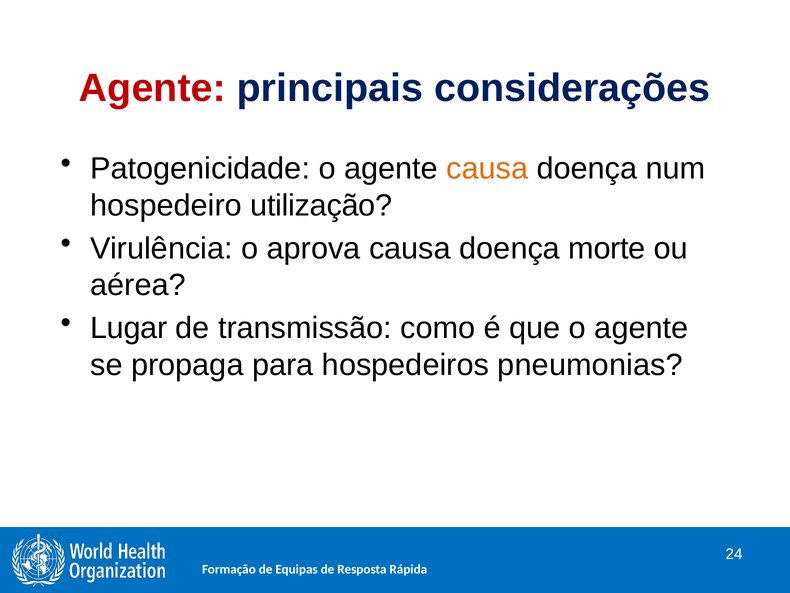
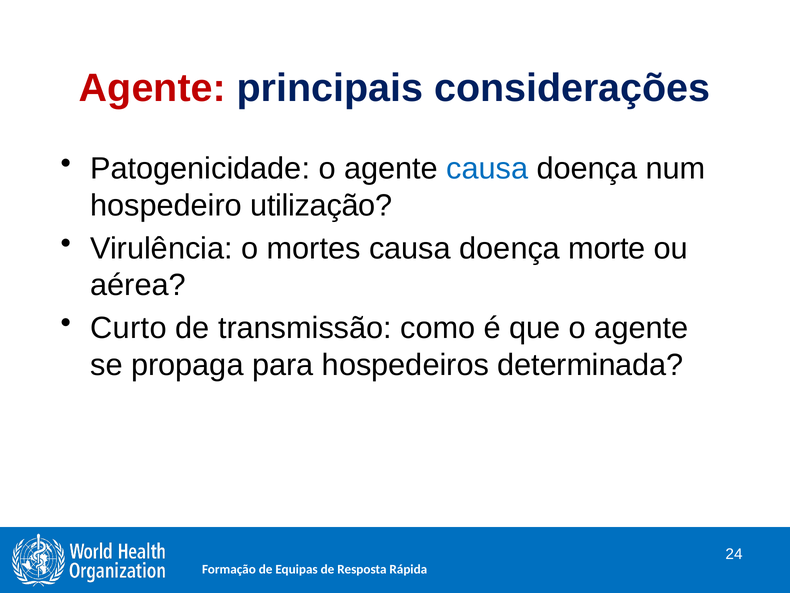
causa colour: orange -> blue (487, 169)
aprova: aprova -> mortes (314, 248)
Lugar: Lugar -> Curto (128, 328)
pneumonias: pneumonias -> determinada (590, 365)
